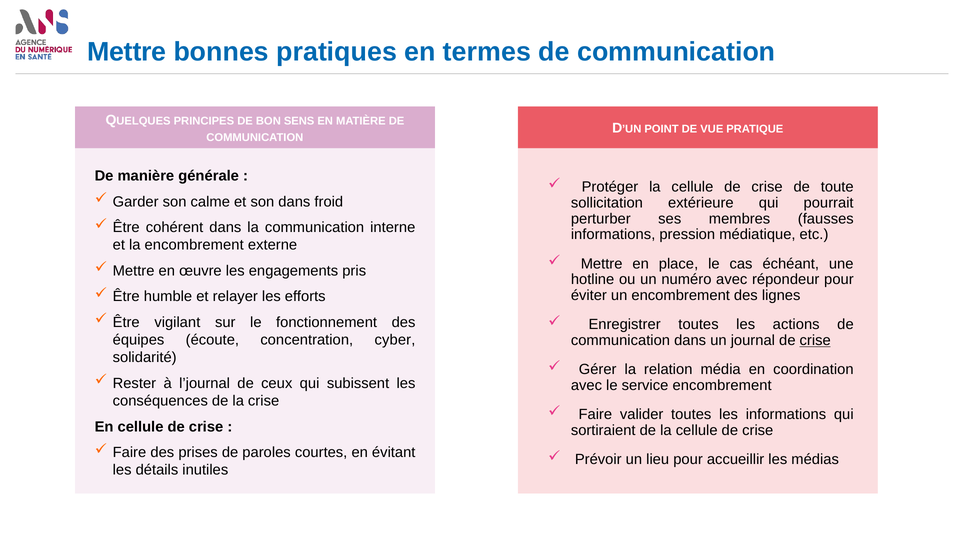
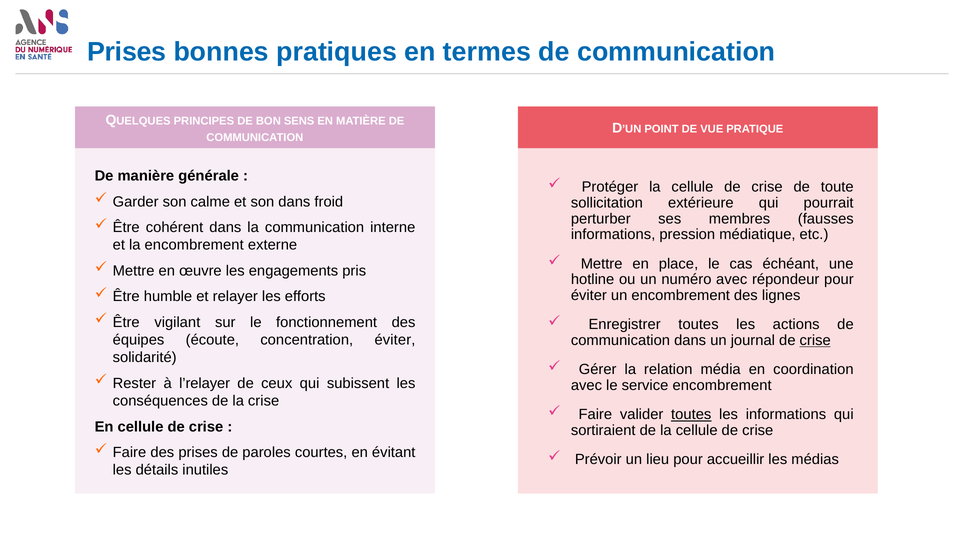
Mettre: Mettre -> Prises (127, 52)
concentration cyber: cyber -> éviter (395, 340)
l’journal: l’journal -> l’relayer (205, 383)
toutes underline: none -> present (691, 415)
